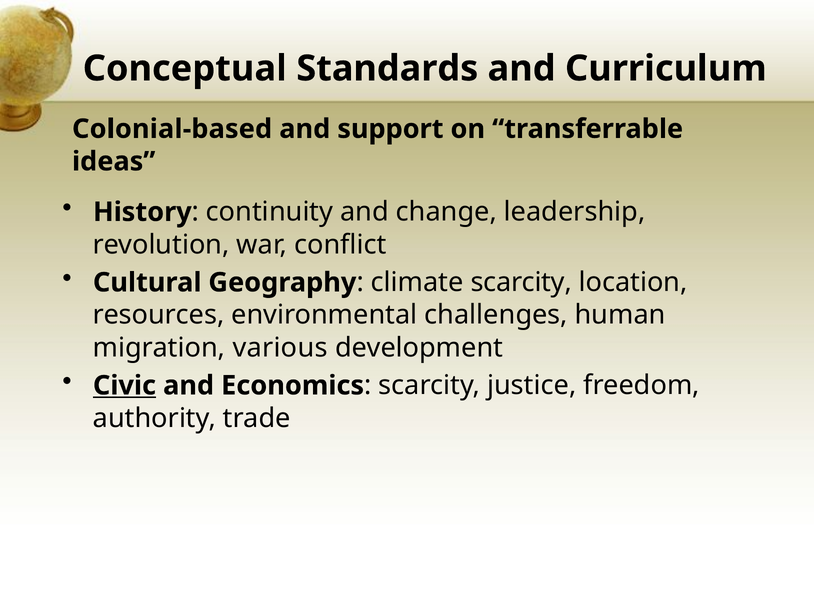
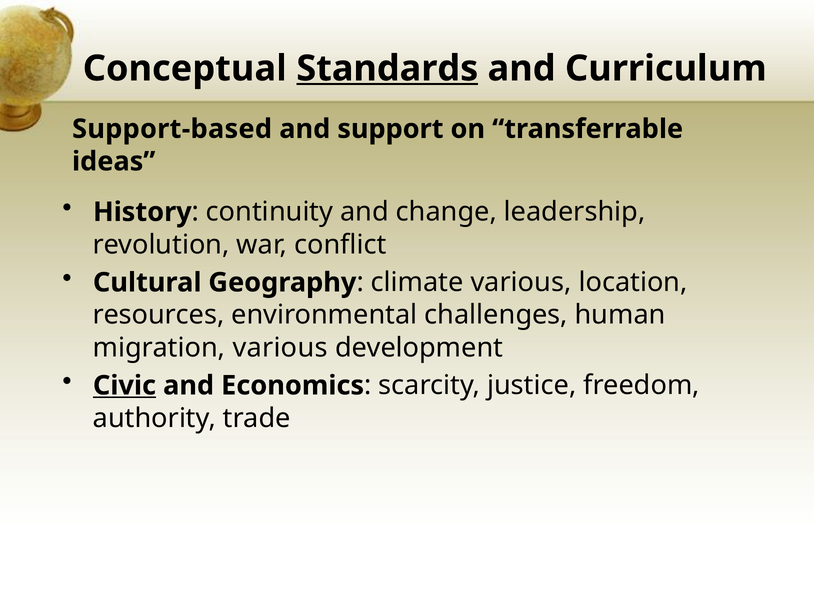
Standards underline: none -> present (387, 69)
Colonial-based: Colonial-based -> Support-based (172, 129)
climate scarcity: scarcity -> various (521, 283)
